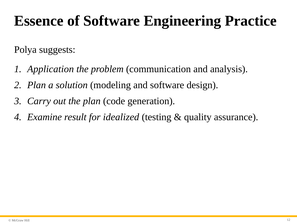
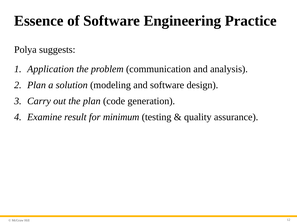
idealized: idealized -> minimum (121, 117)
